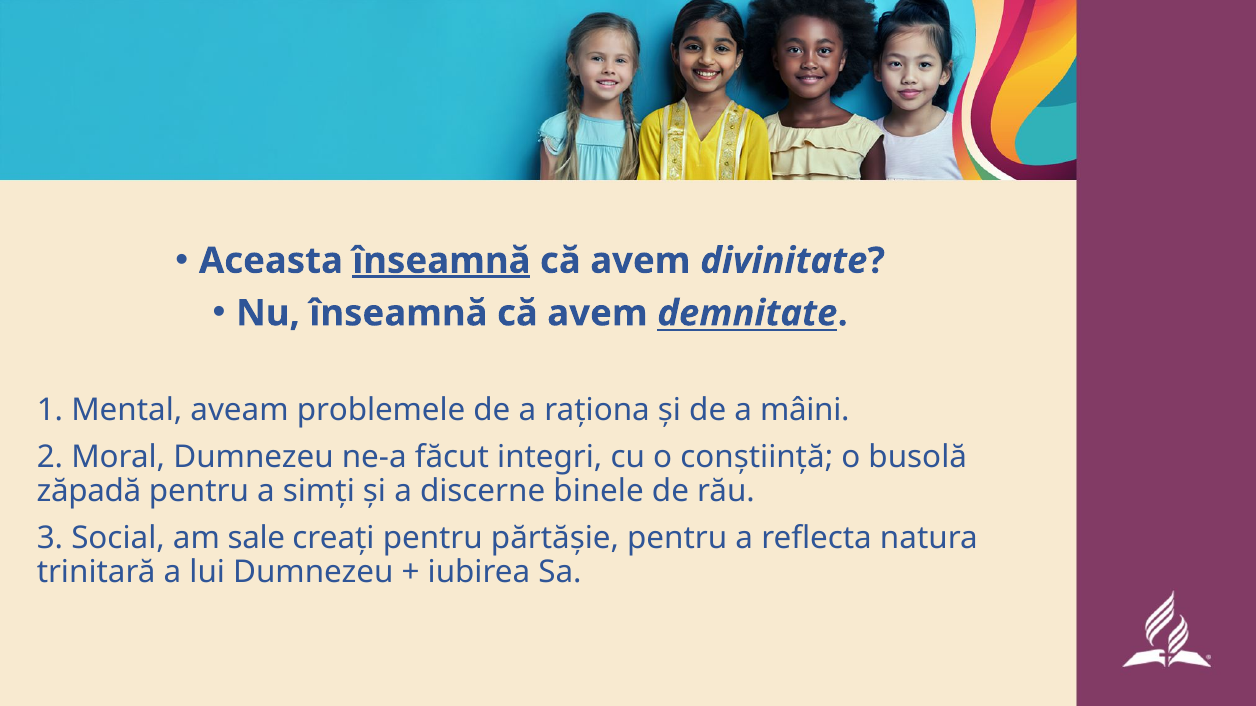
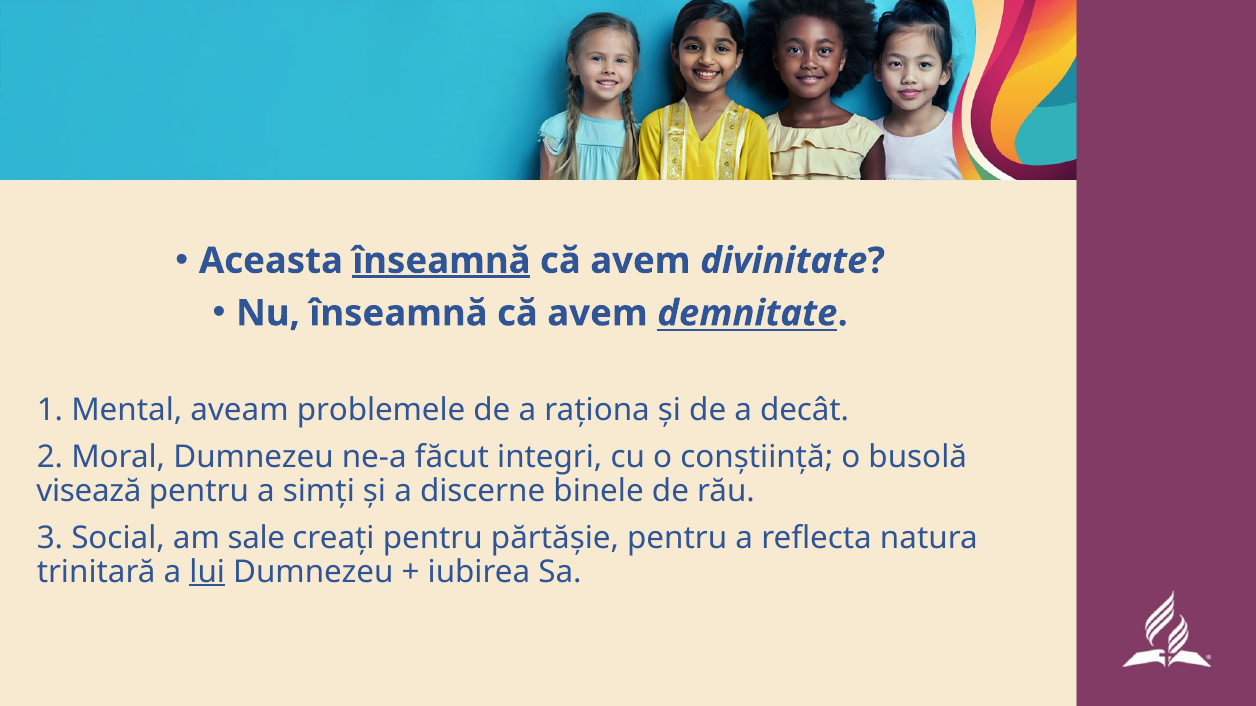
mâini: mâini -> decât (805, 410)
zăpadă: zăpadă -> visează (89, 491)
lui underline: none -> present (207, 572)
